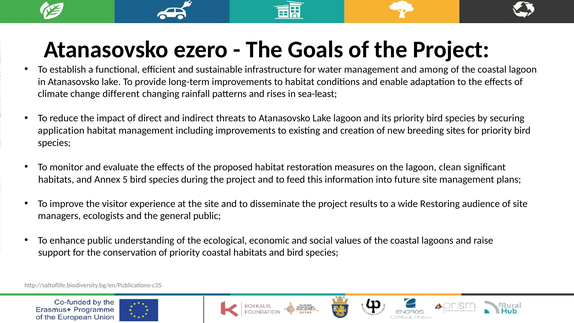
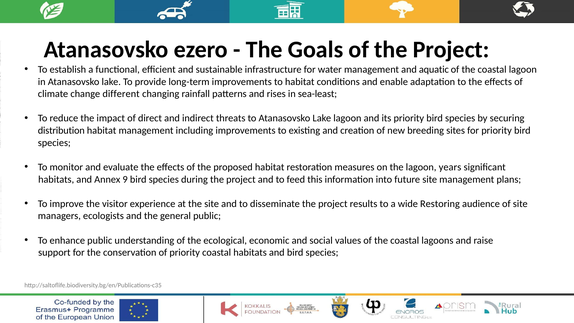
among: among -> aquatic (434, 69)
application: application -> distribution (61, 130)
clean: clean -> years (450, 167)
5: 5 -> 9 (125, 179)
